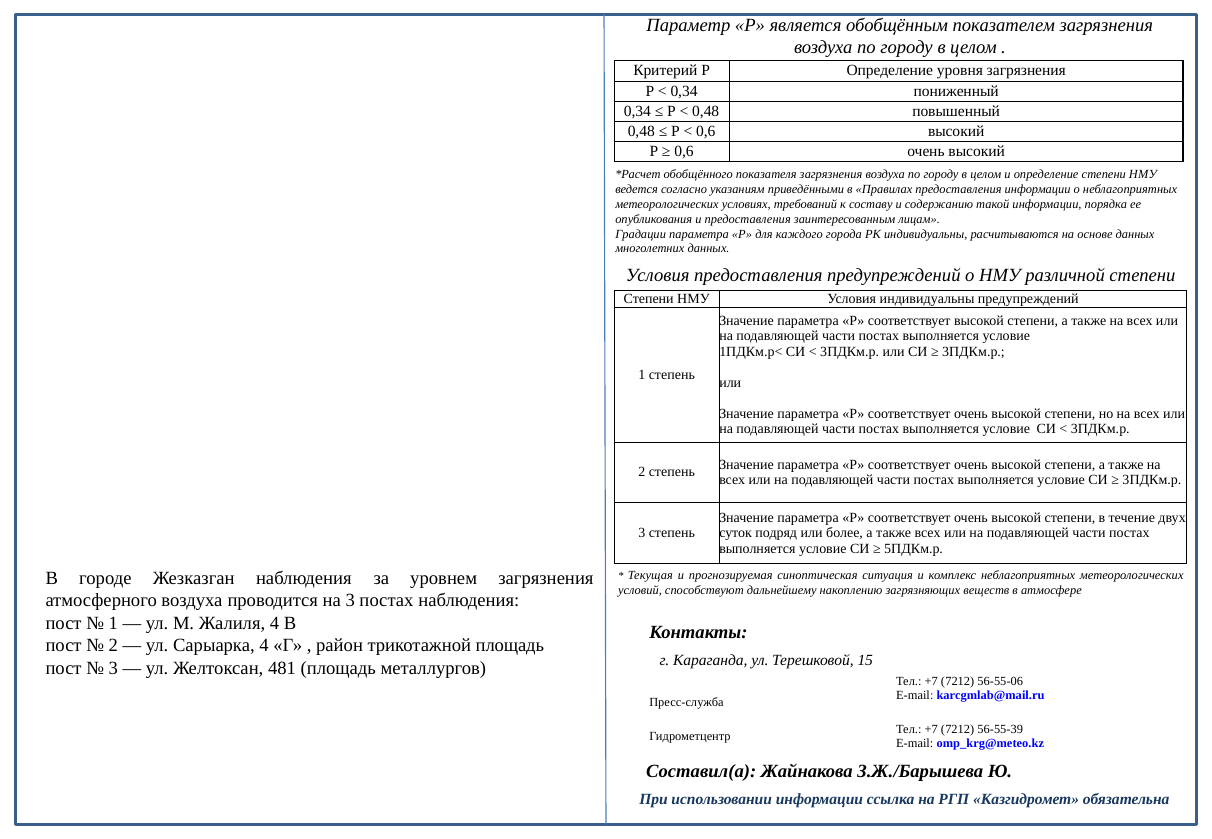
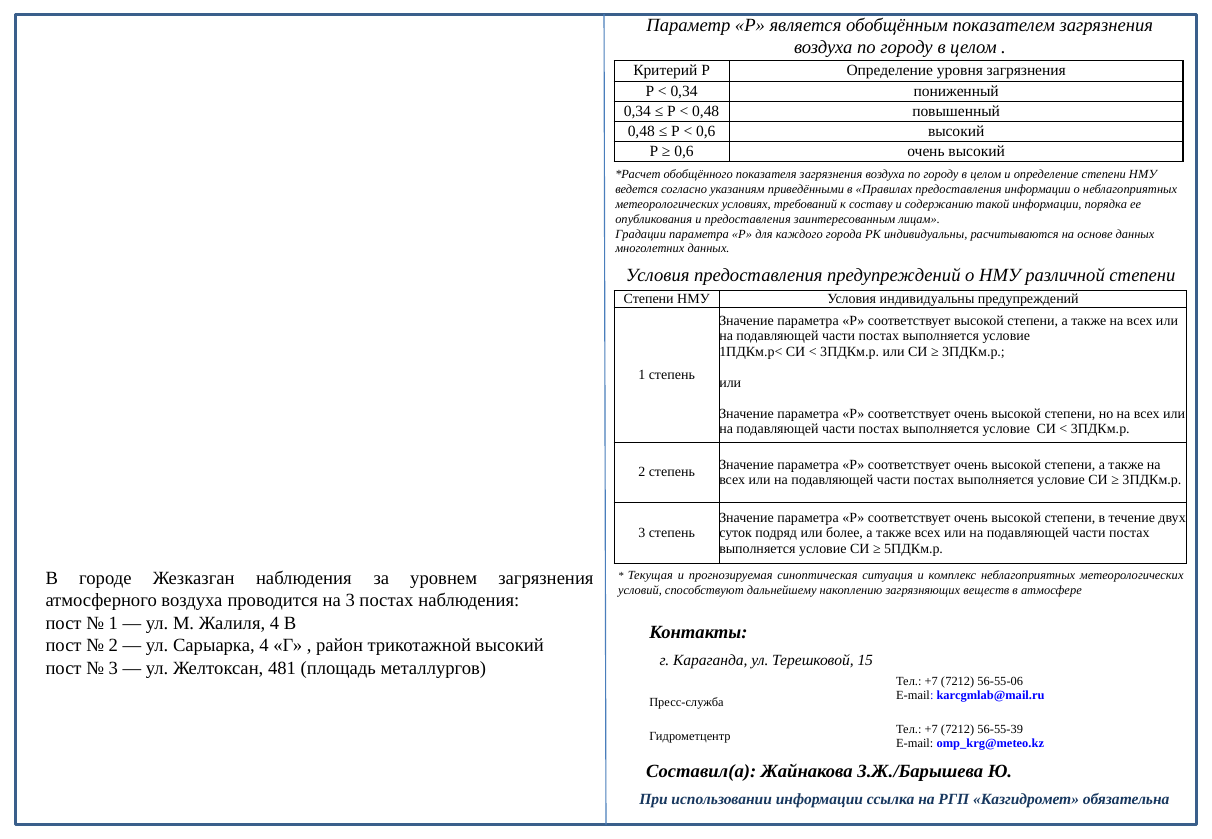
трикотажной площадь: площадь -> высокий (510, 646)
